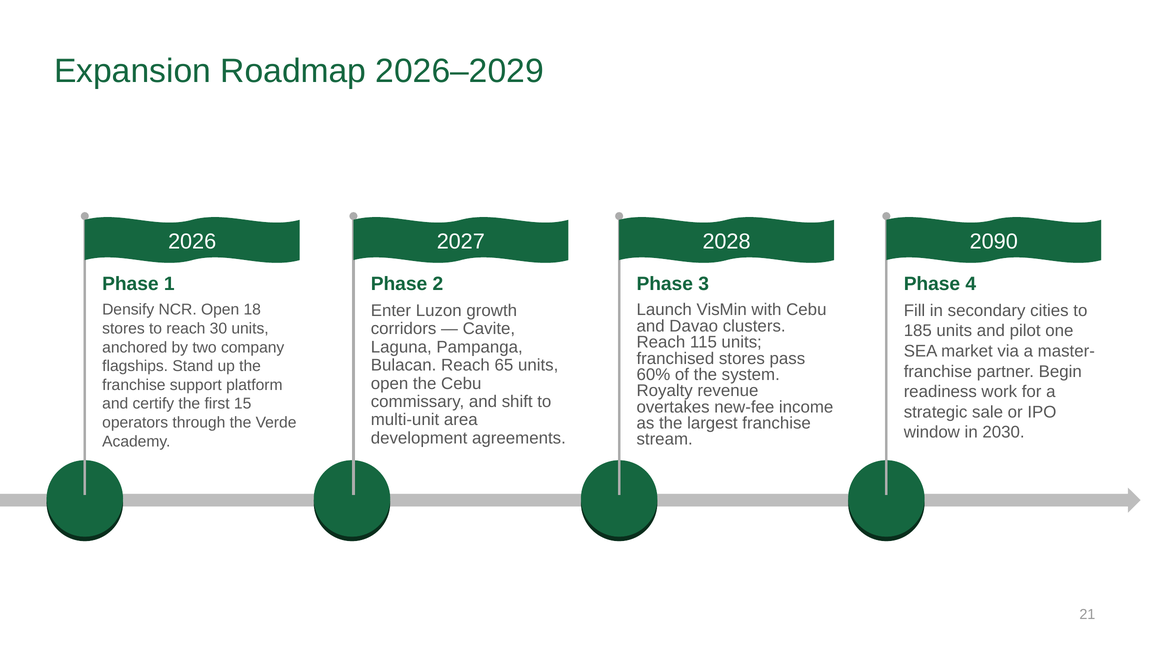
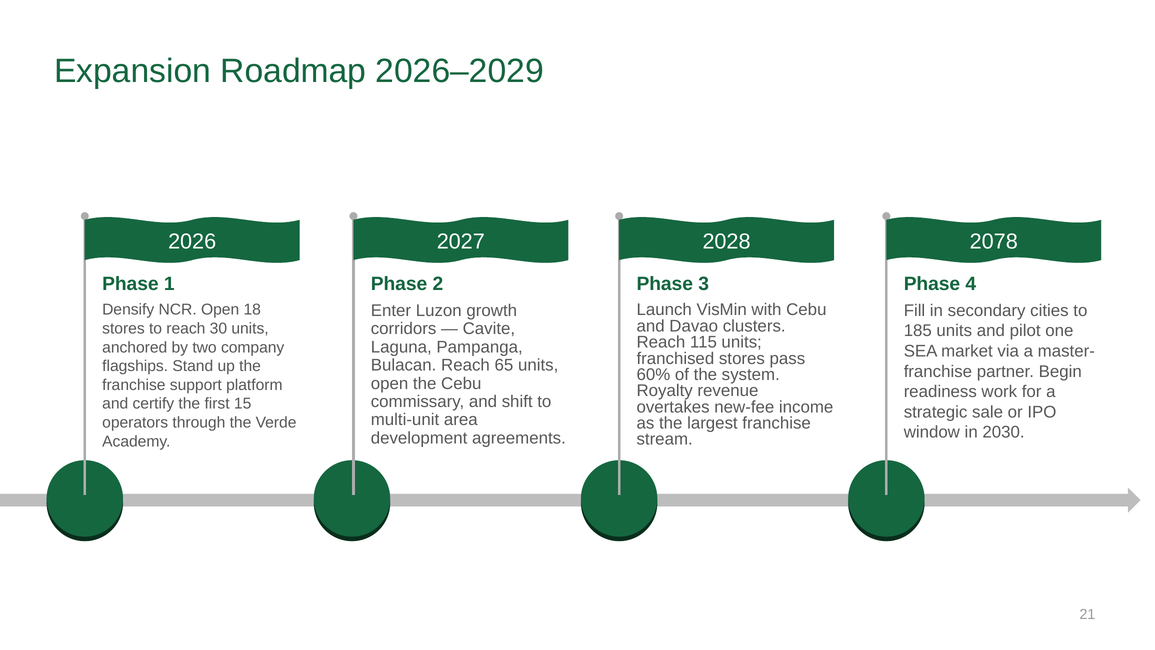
2090: 2090 -> 2078 (994, 241)
